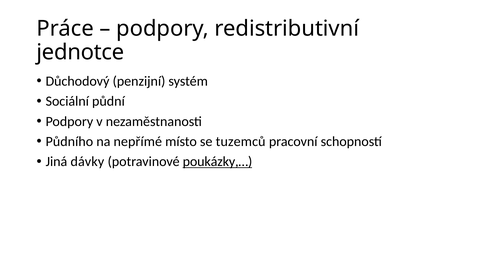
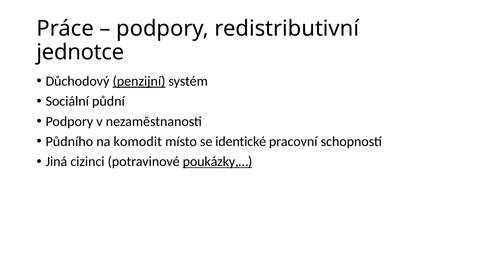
penzijní underline: none -> present (139, 81)
nepřímé: nepřímé -> komodit (138, 142)
tuzemců: tuzemců -> identické (241, 142)
dávky: dávky -> cizinci (87, 162)
